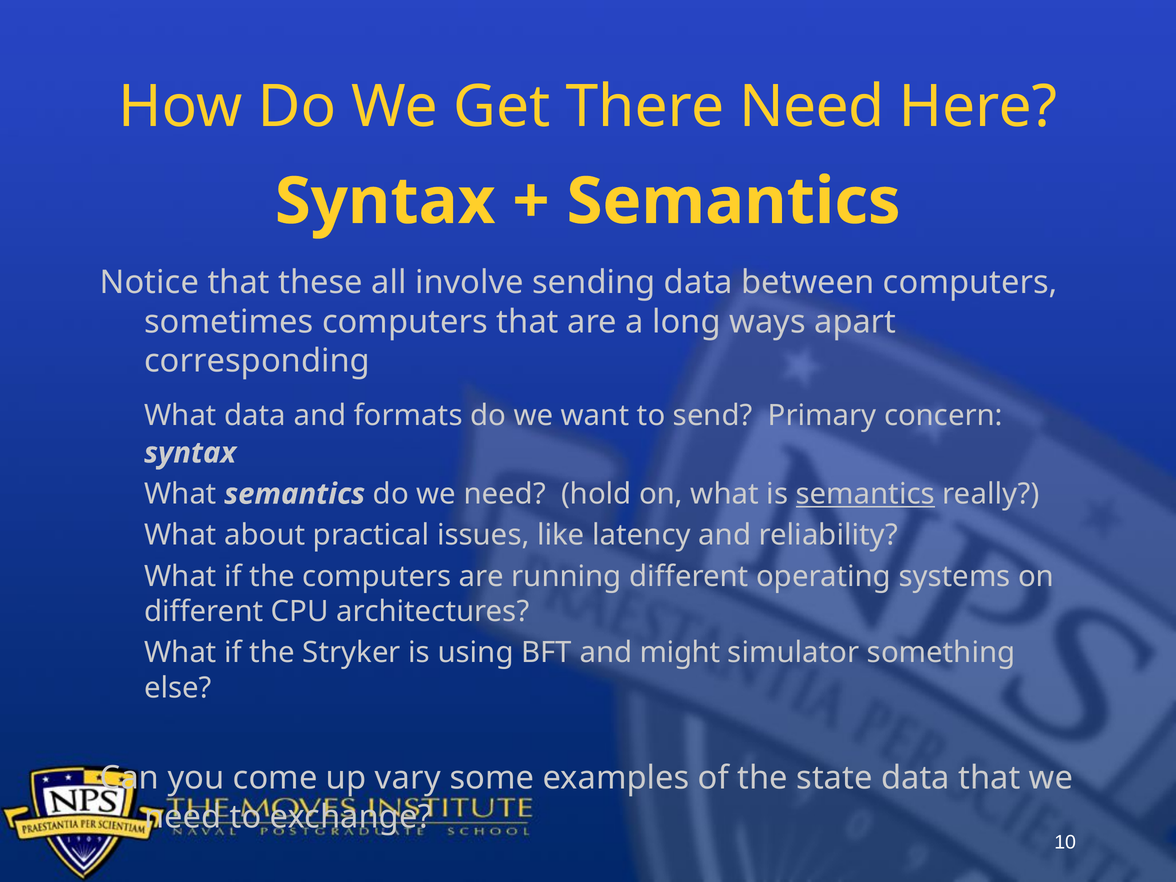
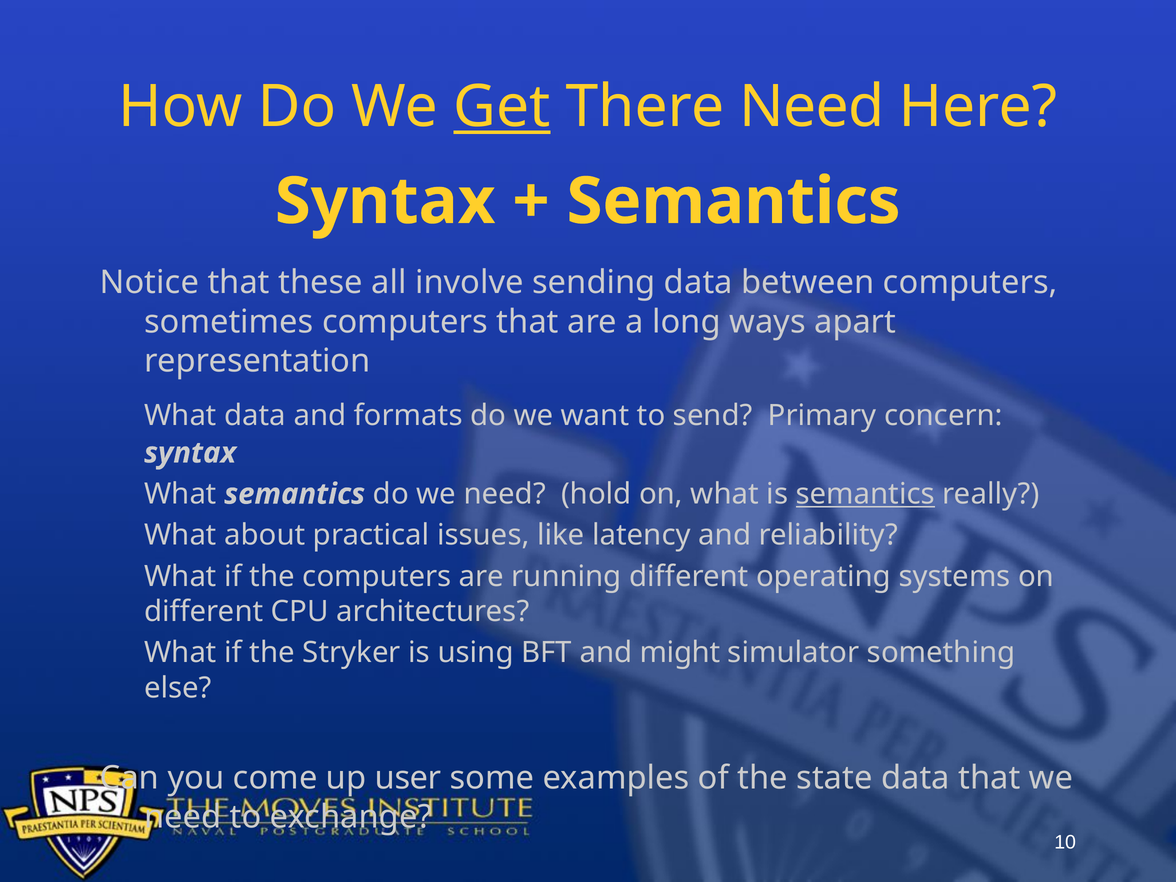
Get underline: none -> present (502, 107)
corresponding: corresponding -> representation (257, 361)
vary: vary -> user (408, 778)
